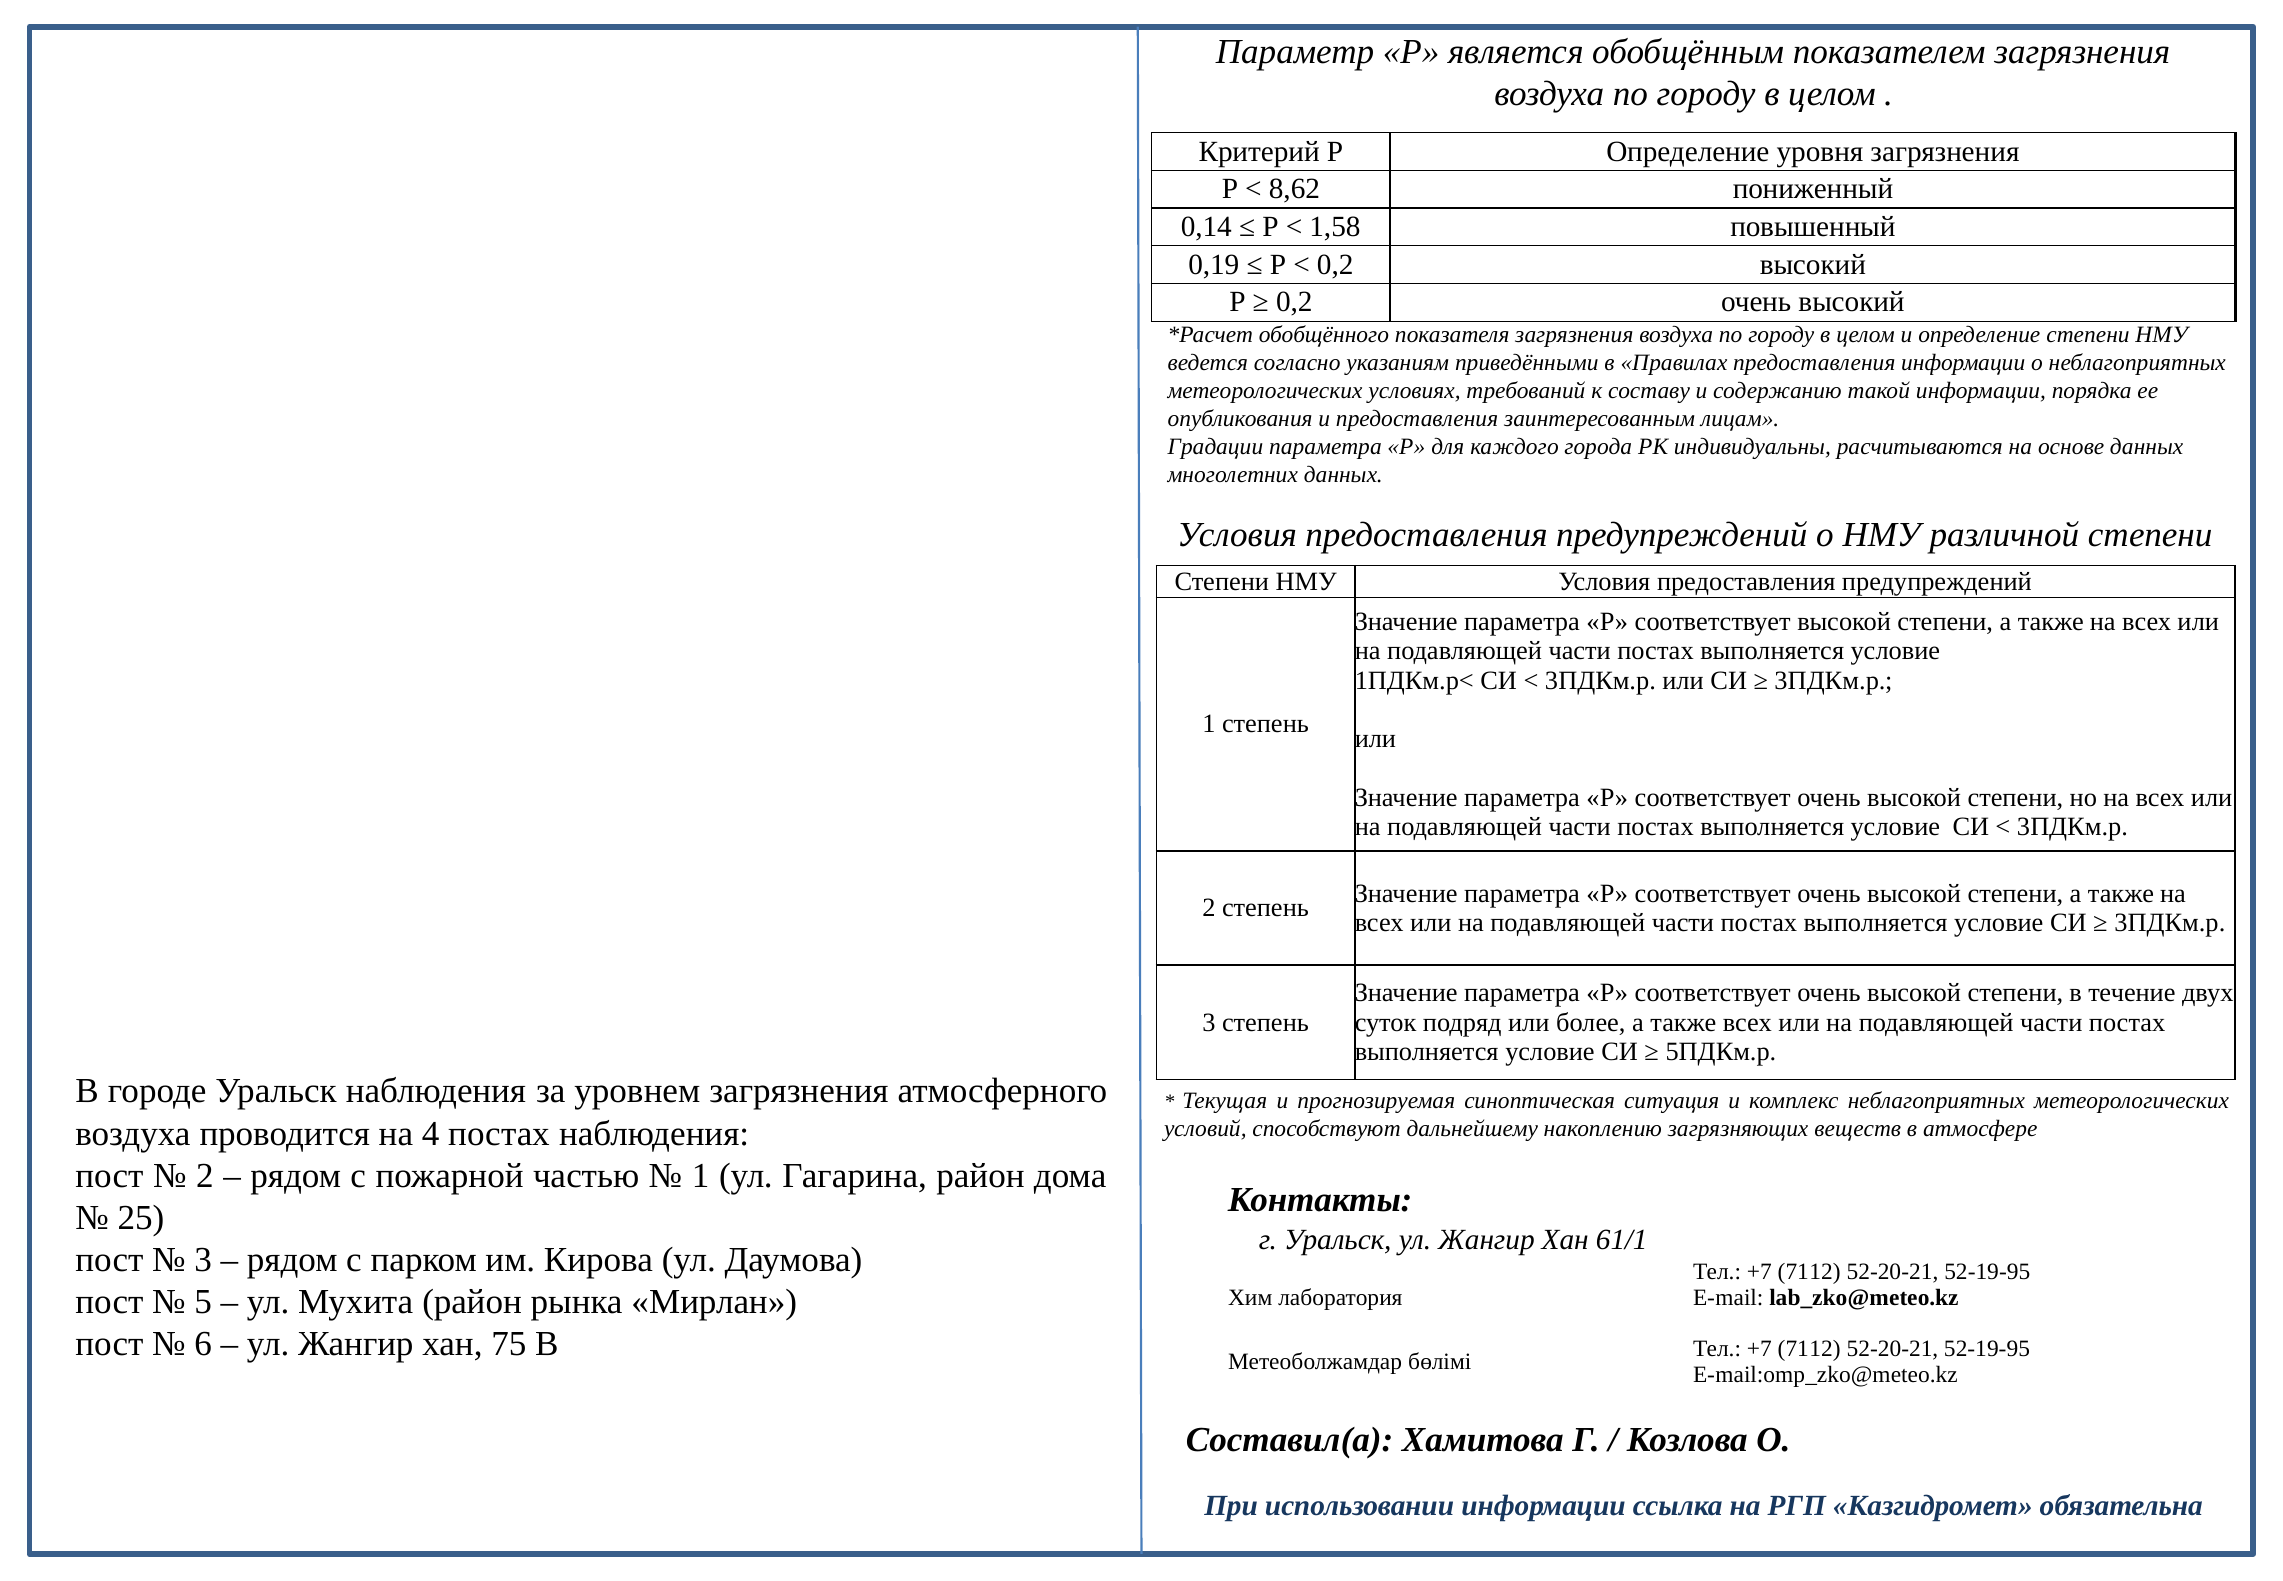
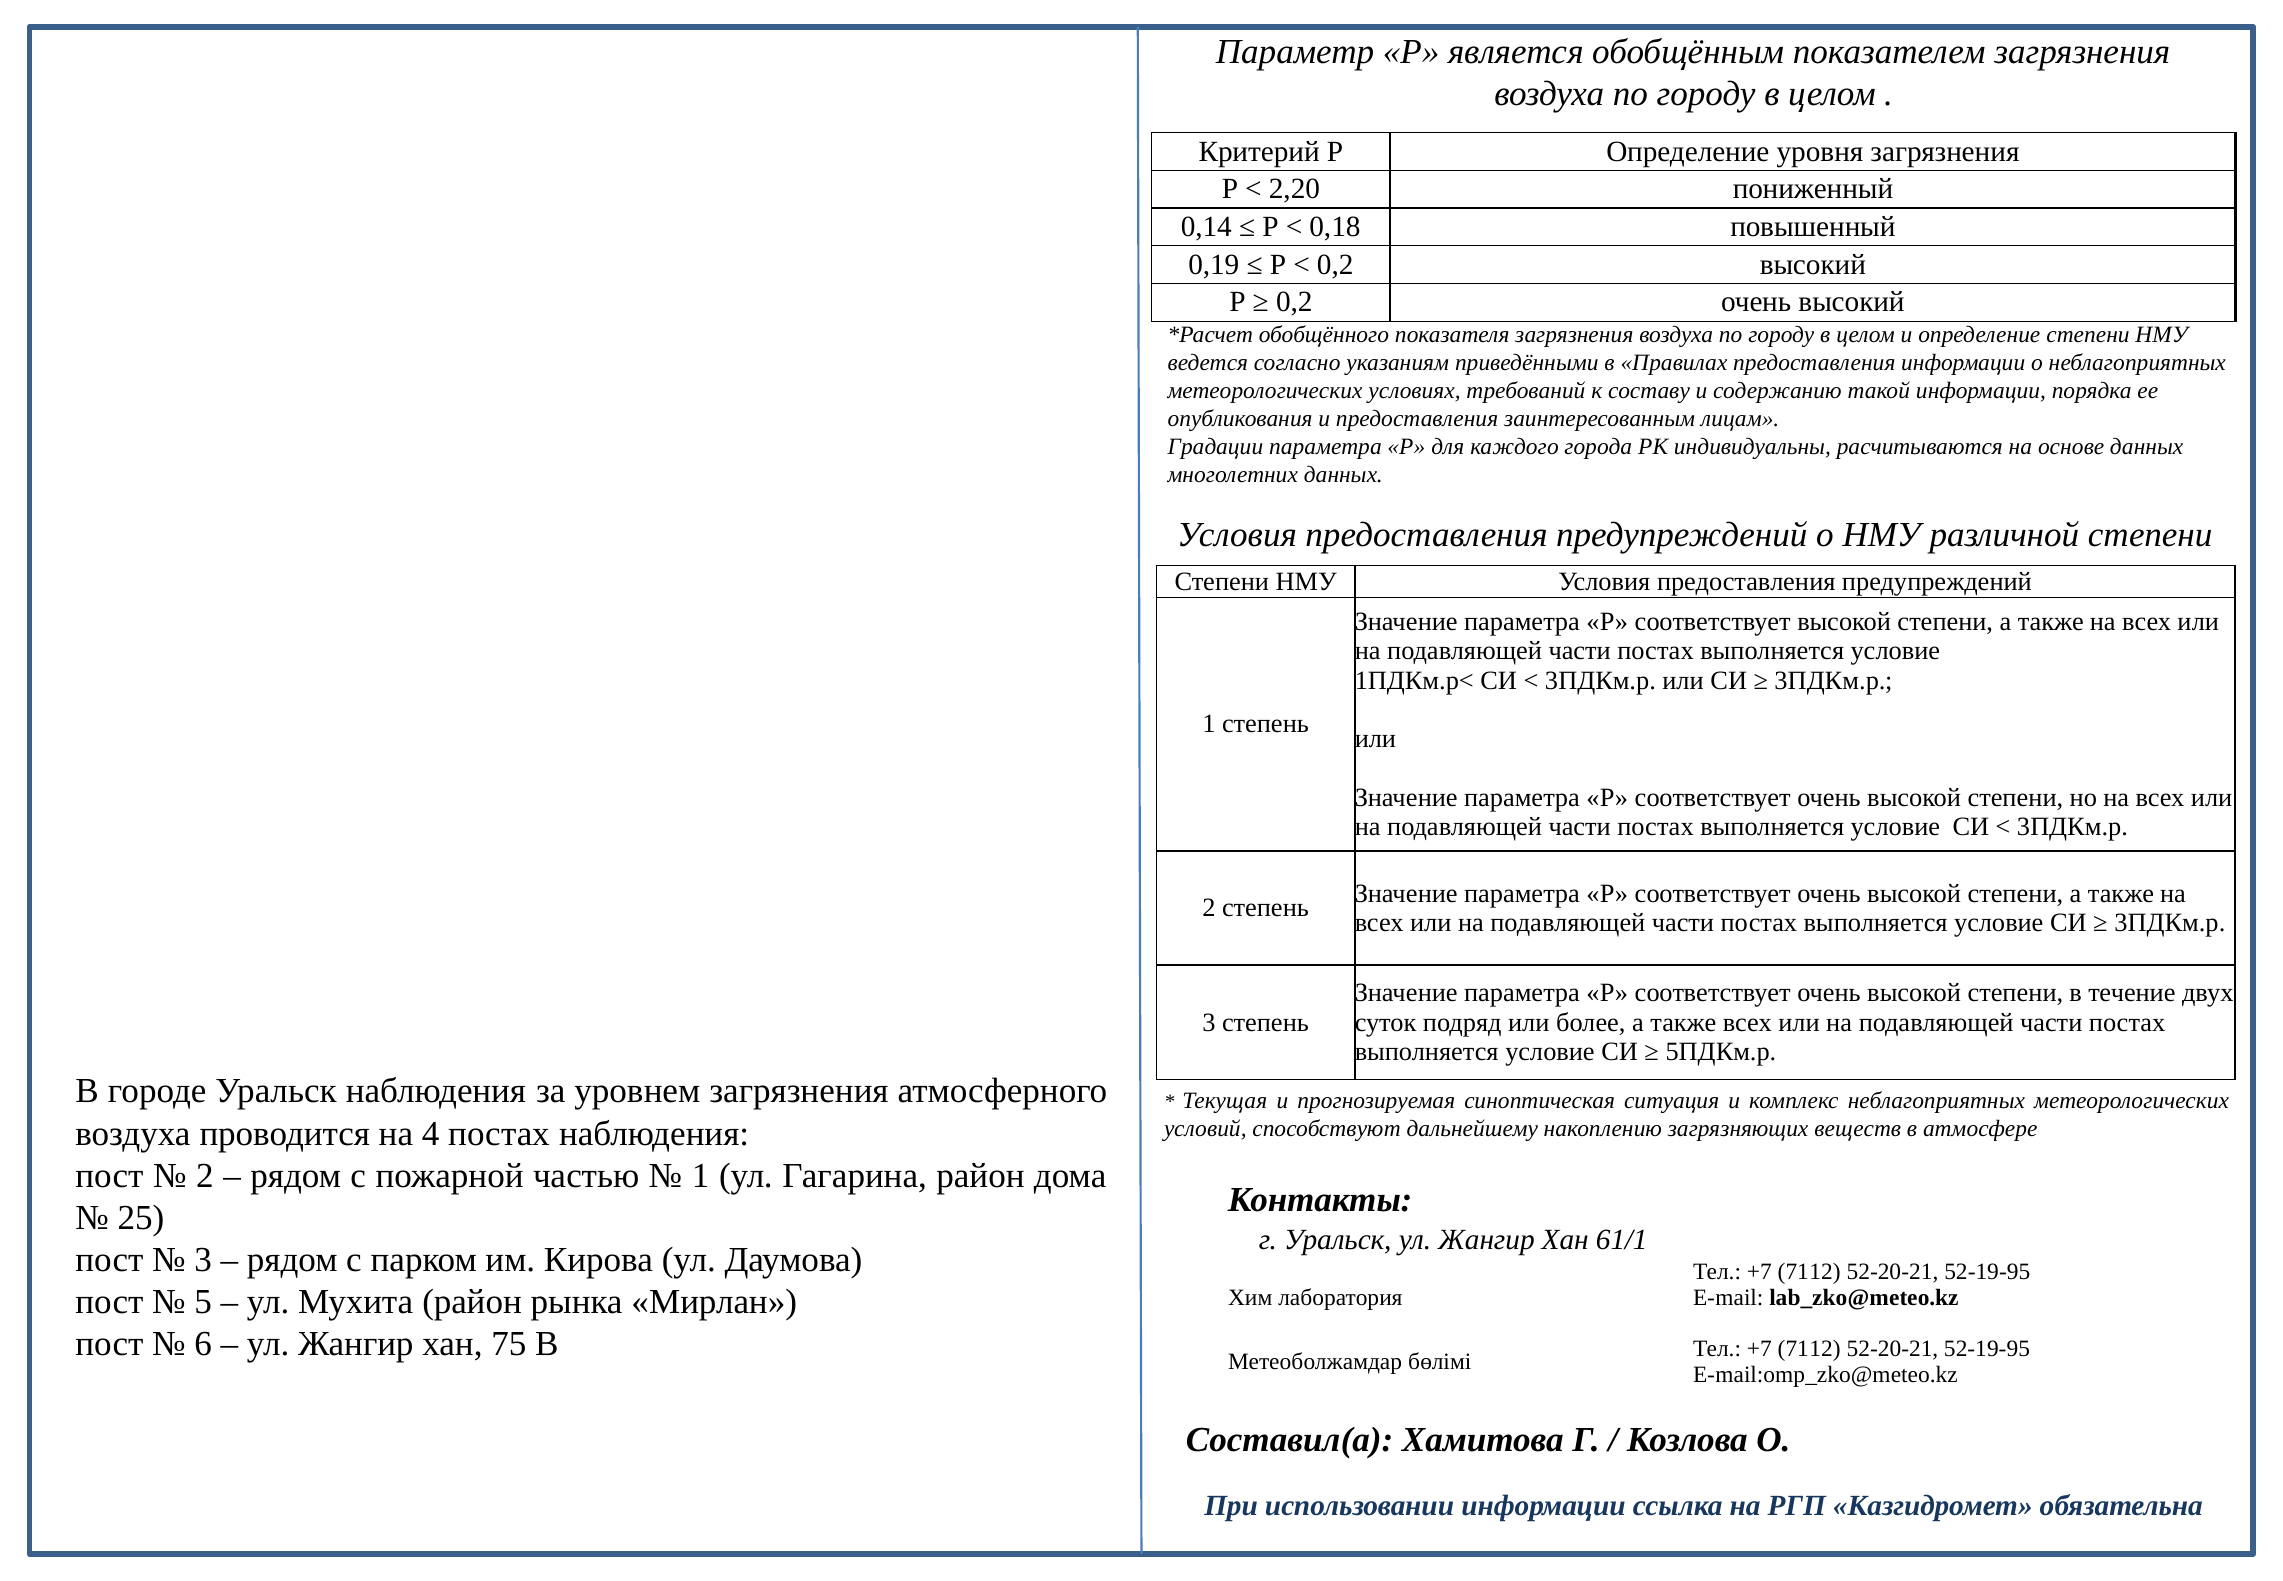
8,62: 8,62 -> 2,20 (1294, 189)
1,58: 1,58 -> 0,18 (1335, 227)
